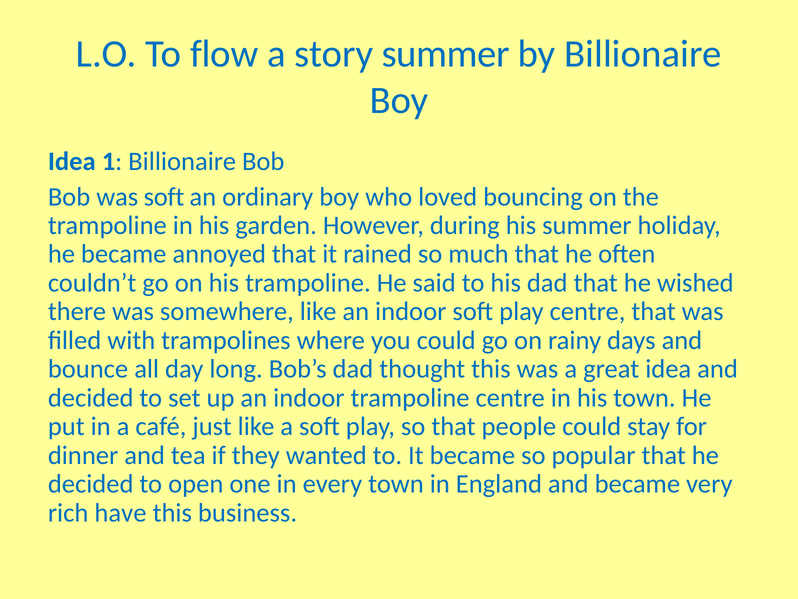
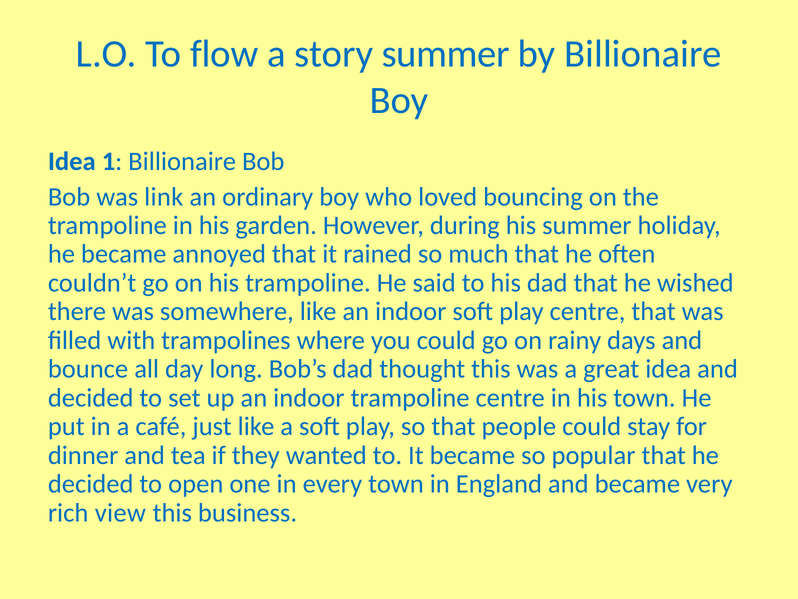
was soft: soft -> link (164, 197)
have: have -> view (120, 512)
